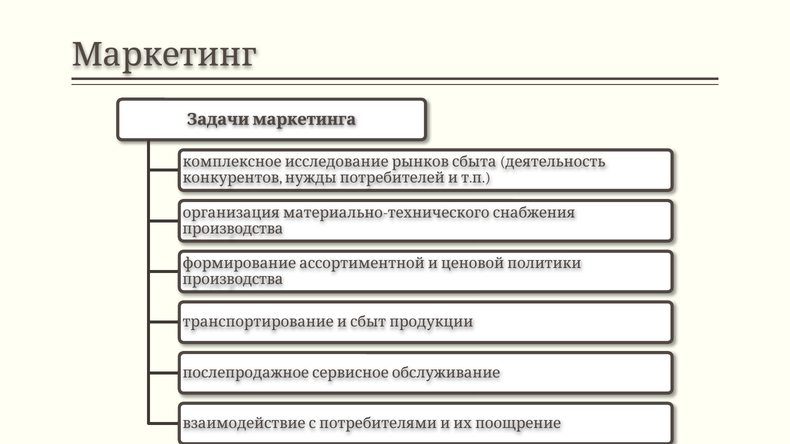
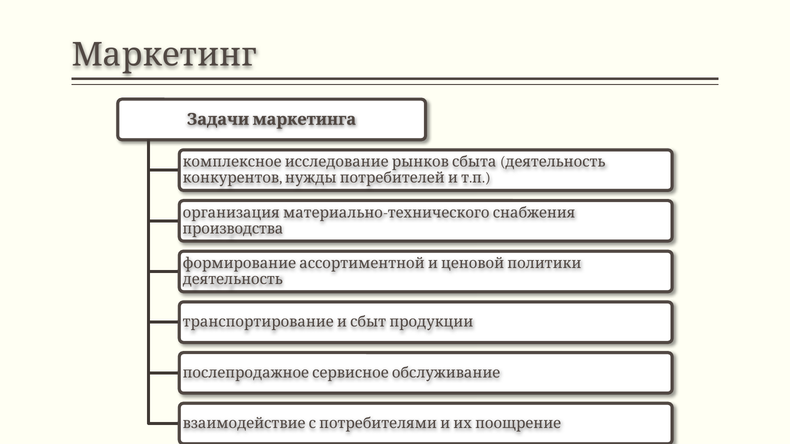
производства: производства -> деятельность (233, 280)
